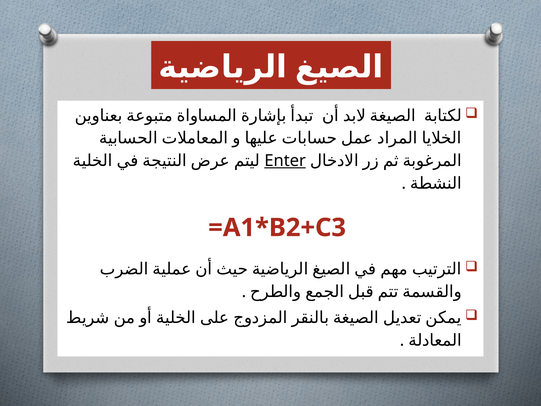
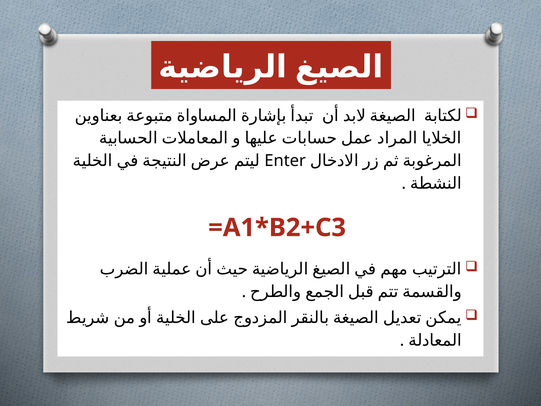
Enter underline: present -> none (285, 161)
